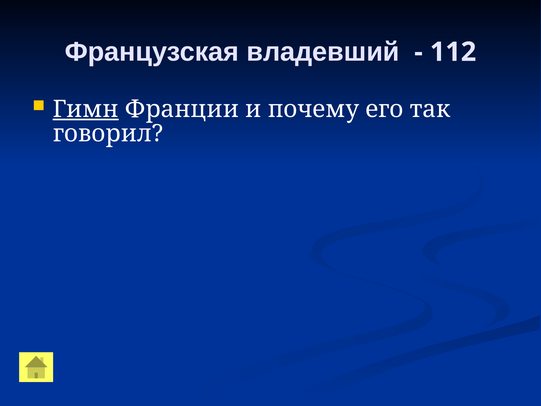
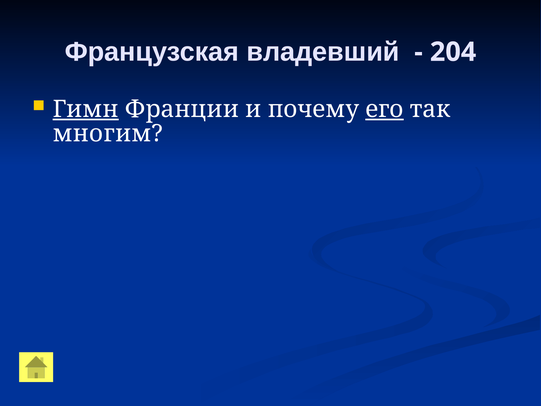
112: 112 -> 204 (453, 52)
его underline: none -> present (384, 109)
говорил: говорил -> многим (108, 134)
